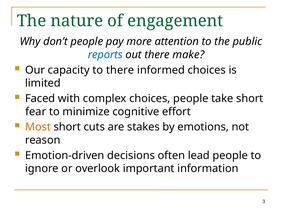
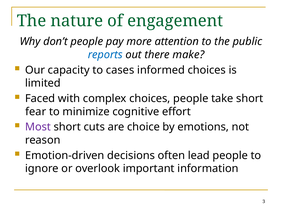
to there: there -> cases (120, 70)
Most colour: orange -> purple (38, 127)
stakes: stakes -> choice (143, 127)
